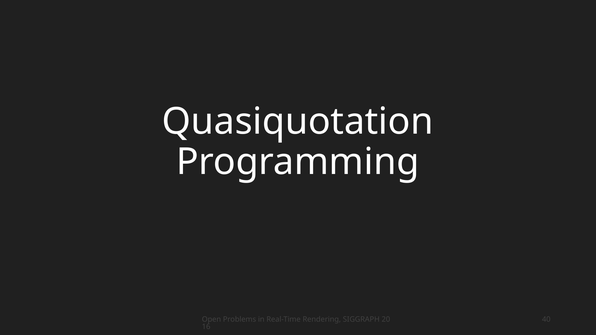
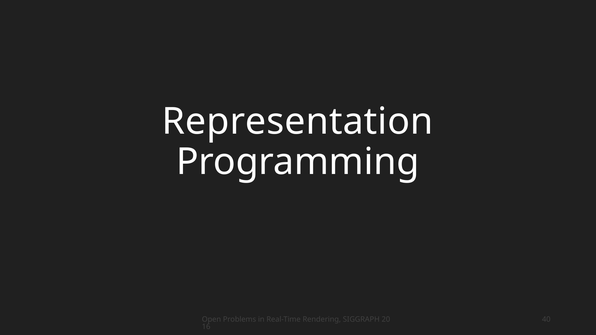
Quasiquotation: Quasiquotation -> Representation (298, 122)
